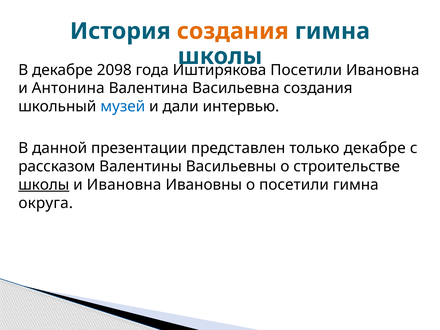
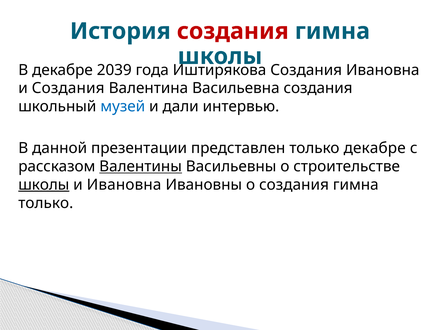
создания colour: orange -> red (233, 31)
2098: 2098 -> 2039 (114, 70)
Посетили: Посетили -> Создания (306, 70)
и Антонина: Антонина -> Создания (68, 88)
Валентины underline: none -> present (141, 166)
о посетили: посетили -> создания (294, 185)
округа: округа -> только (46, 203)
